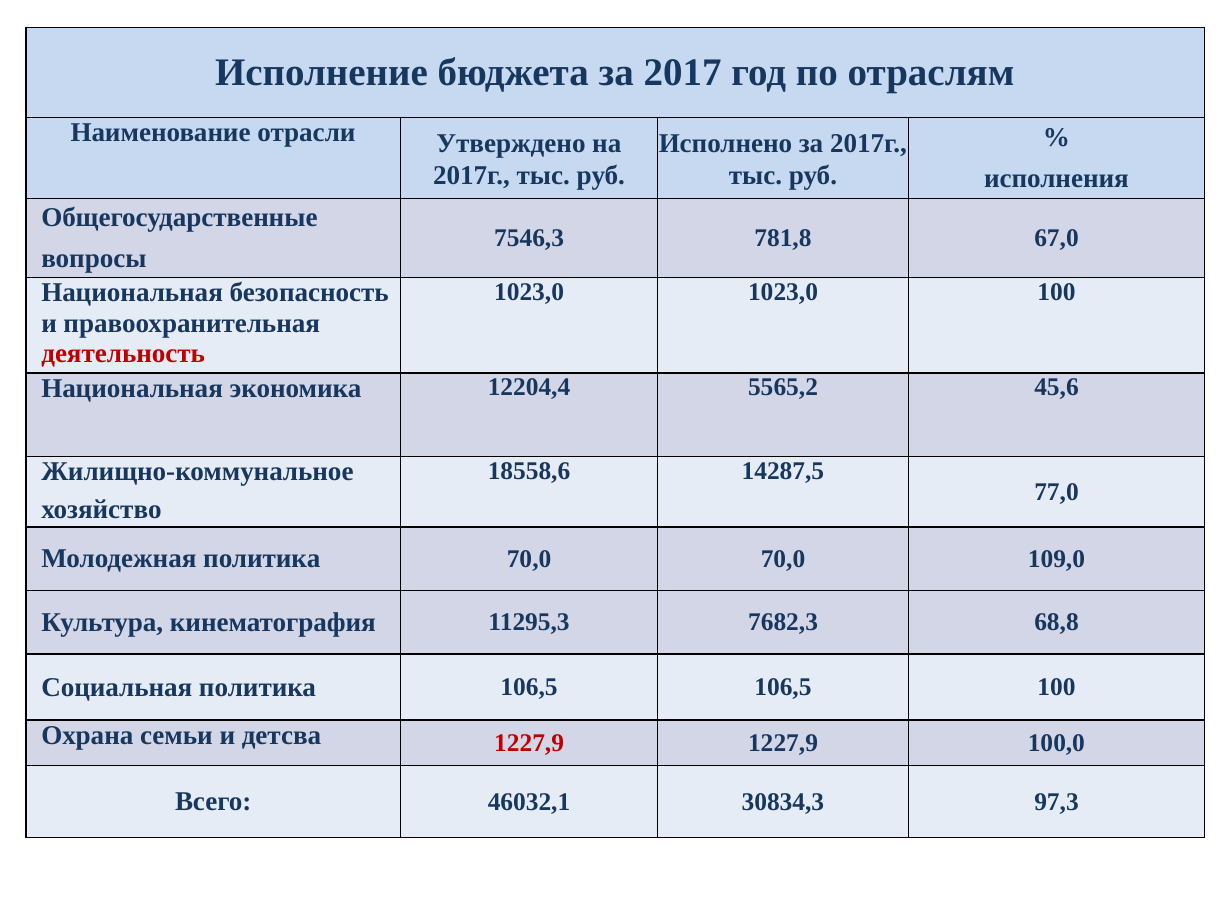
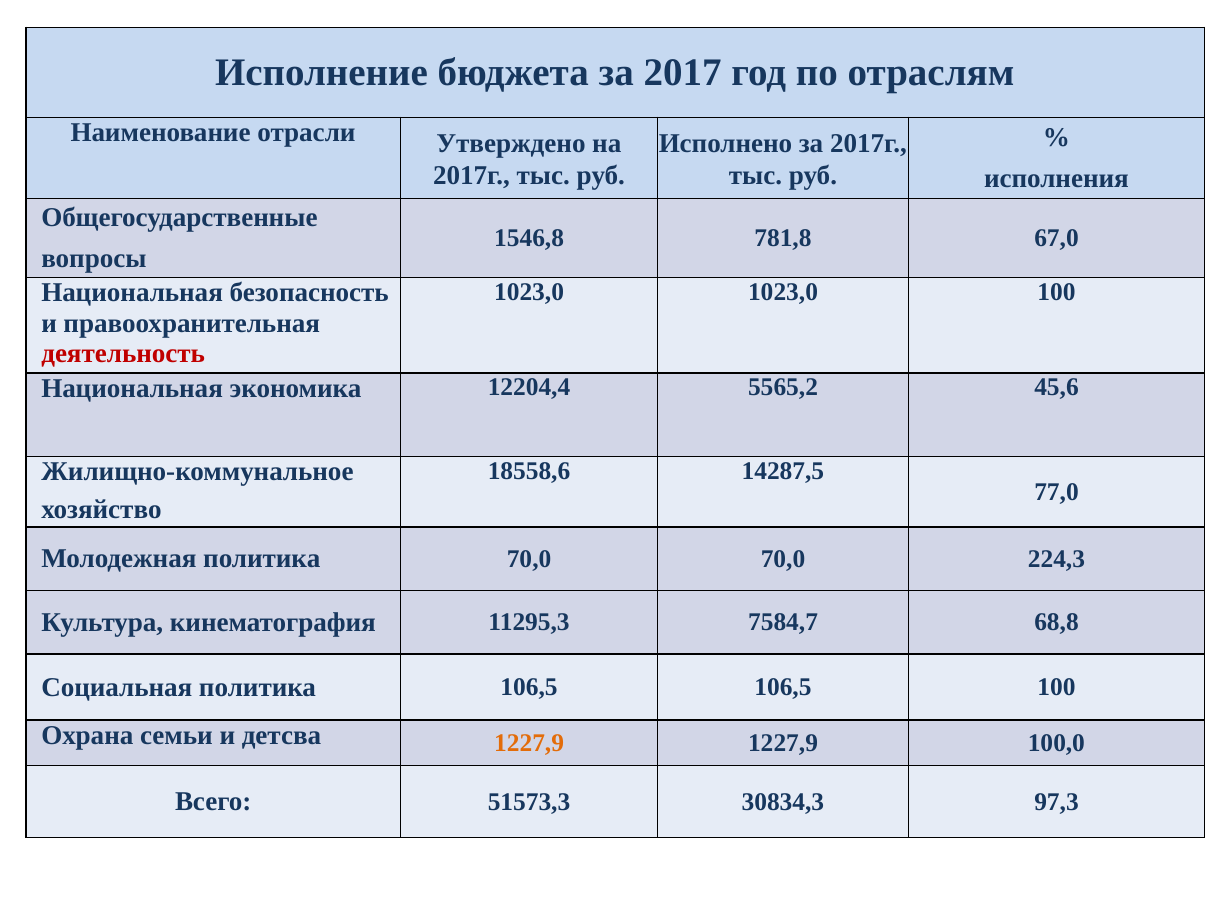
7546,3: 7546,3 -> 1546,8 (529, 238)
109,0: 109,0 -> 224,3 (1056, 559)
7682,3: 7682,3 -> 7584,7 (783, 622)
1227,9 colour: red -> orange (529, 743)
46032,1: 46032,1 -> 51573,3 (529, 801)
